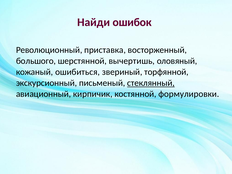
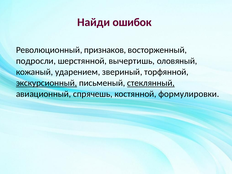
приставка: приставка -> признаков (105, 50)
большого: большого -> подросли (36, 61)
ошибиться: ошибиться -> ударением (78, 72)
экскурсионный underline: none -> present (47, 83)
кирпичик: кирпичик -> спрячешь (93, 94)
